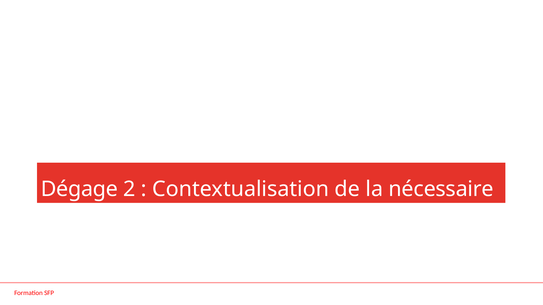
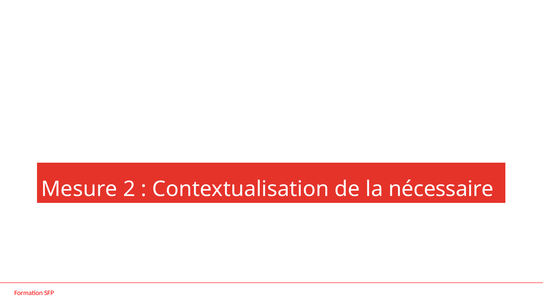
Dégage: Dégage -> Mesure (79, 189)
